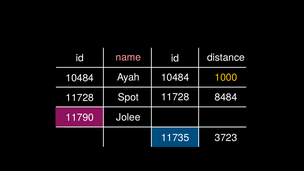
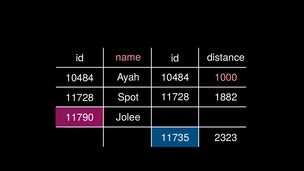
1000 colour: yellow -> pink (226, 78)
8484: 8484 -> 1882 (226, 97)
3723: 3723 -> 2323 (226, 138)
